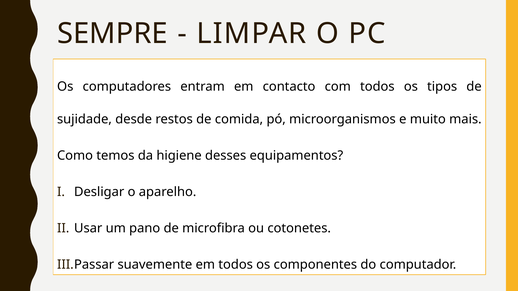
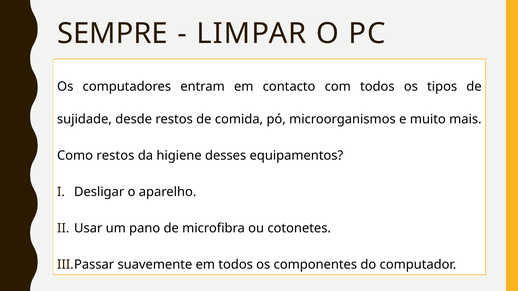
Como temos: temos -> restos (115, 156)
